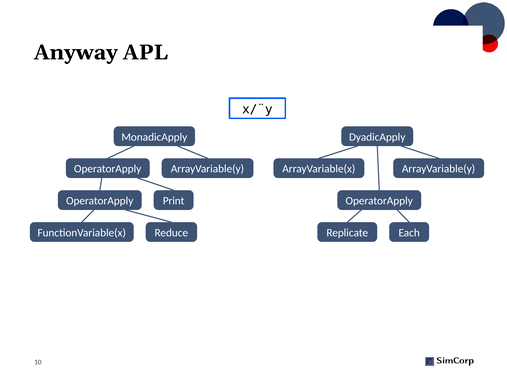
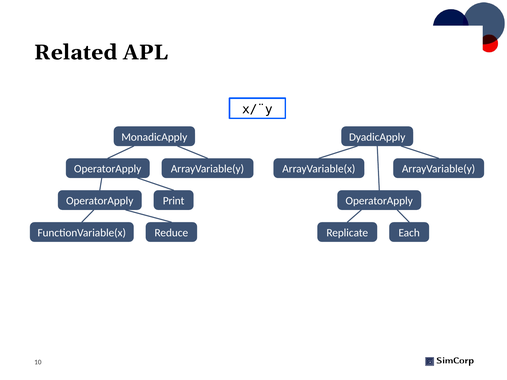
Anyway: Anyway -> Related (76, 52)
